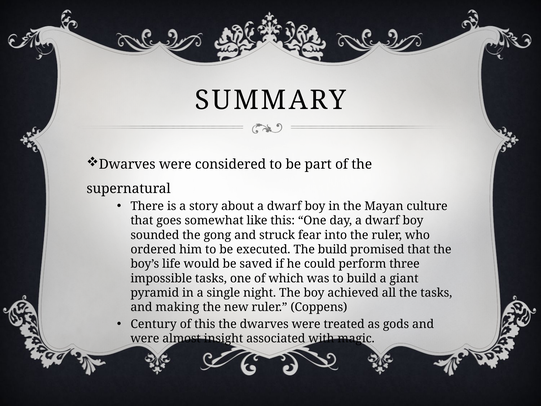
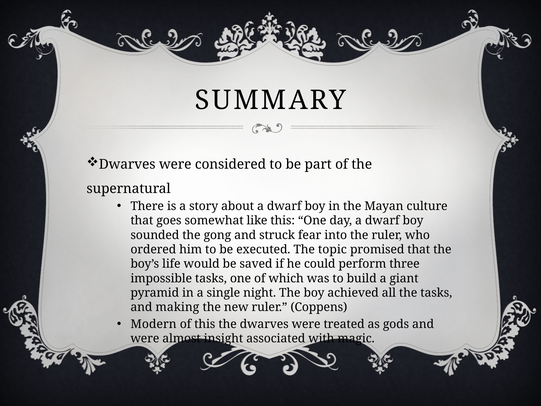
The build: build -> topic (332, 249)
Century: Century -> Modern (154, 324)
